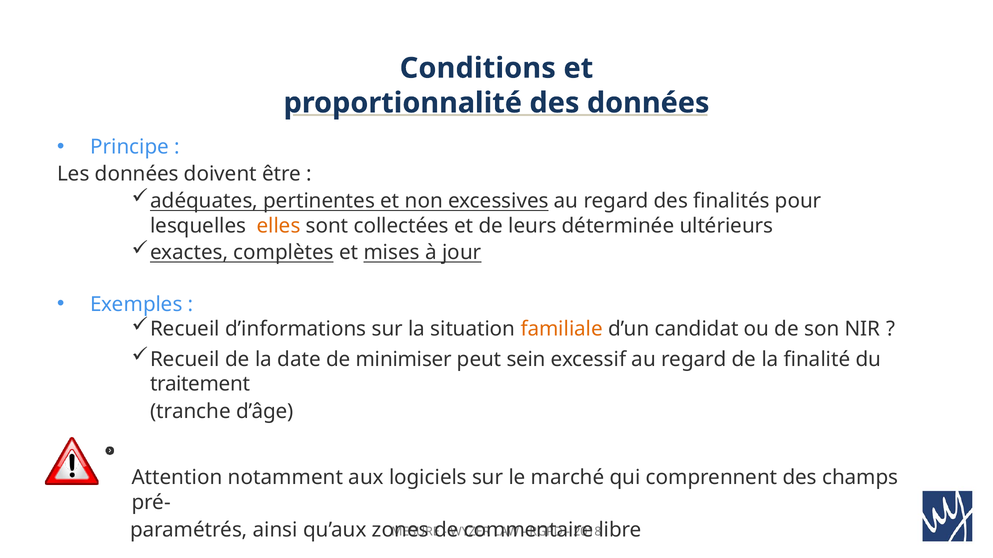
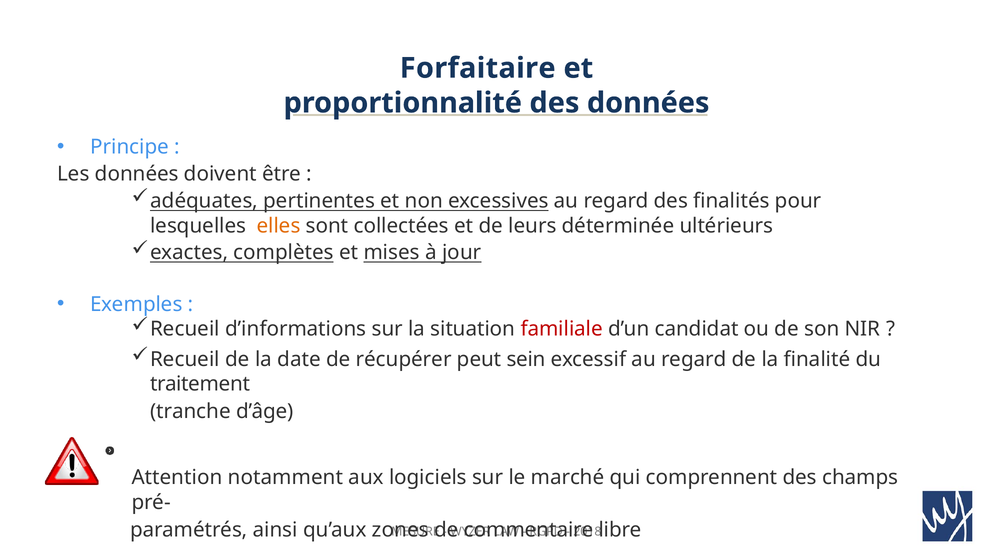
Conditions: Conditions -> Forfaitaire (478, 68)
familiale colour: orange -> red (562, 329)
minimiser: minimiser -> récupérer (404, 360)
